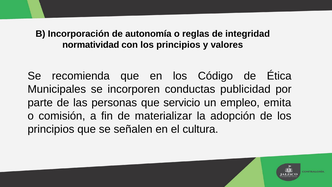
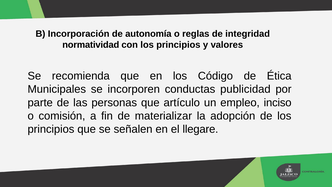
servicio: servicio -> artículo (182, 102)
emita: emita -> inciso (278, 102)
cultura: cultura -> llegare (200, 129)
